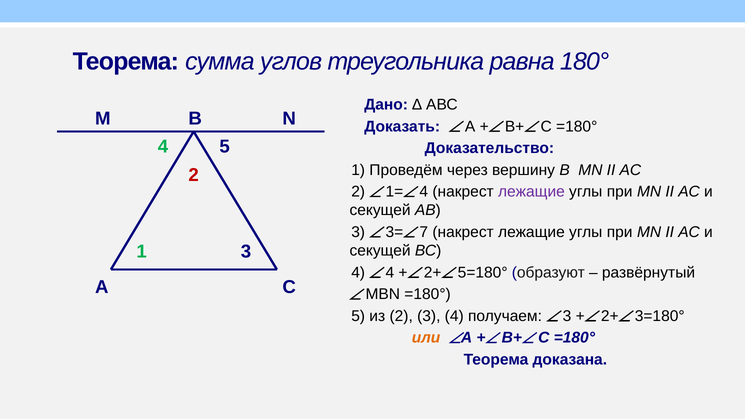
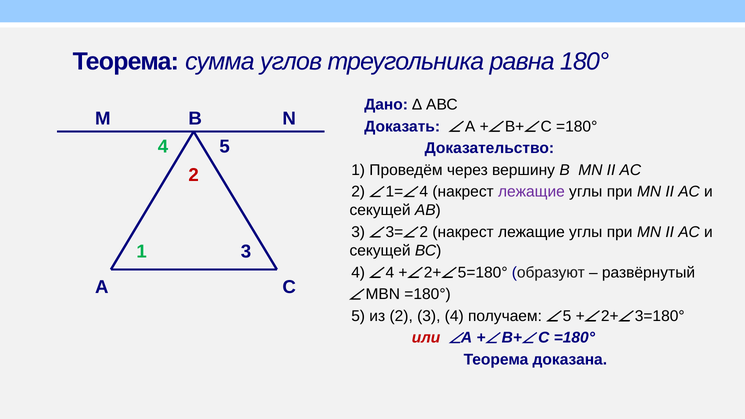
7: 7 -> 2 (424, 232)
3: 3 -> 5 (567, 316)
или colour: orange -> red (426, 338)
